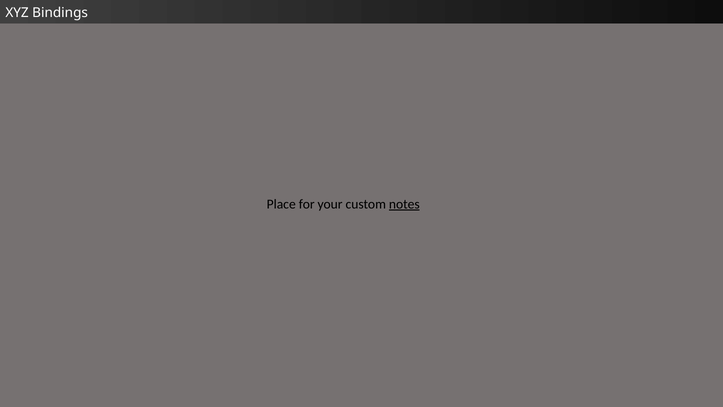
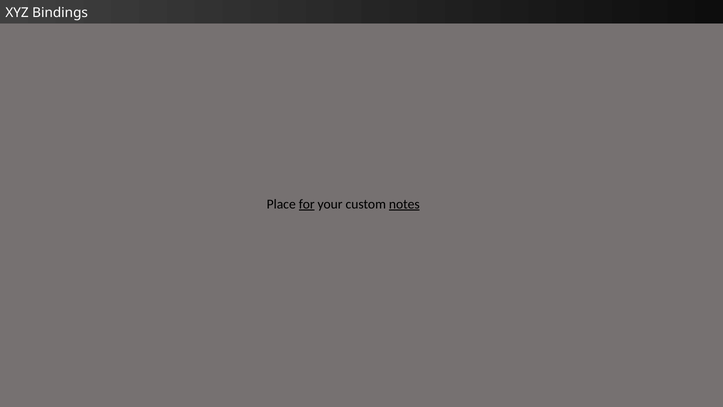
for underline: none -> present (307, 204)
